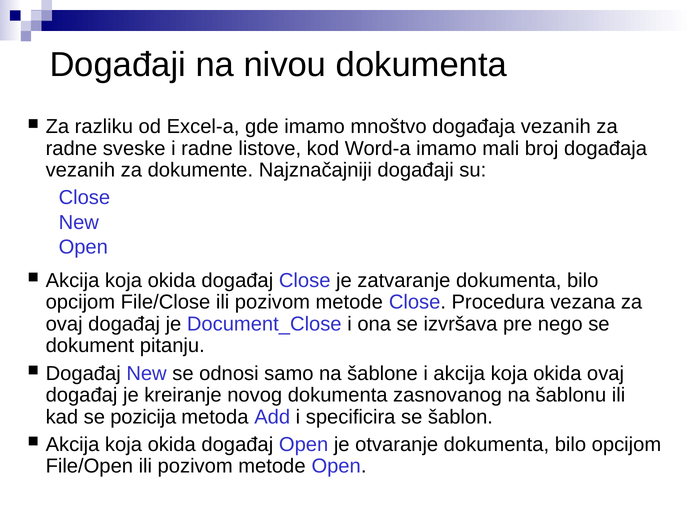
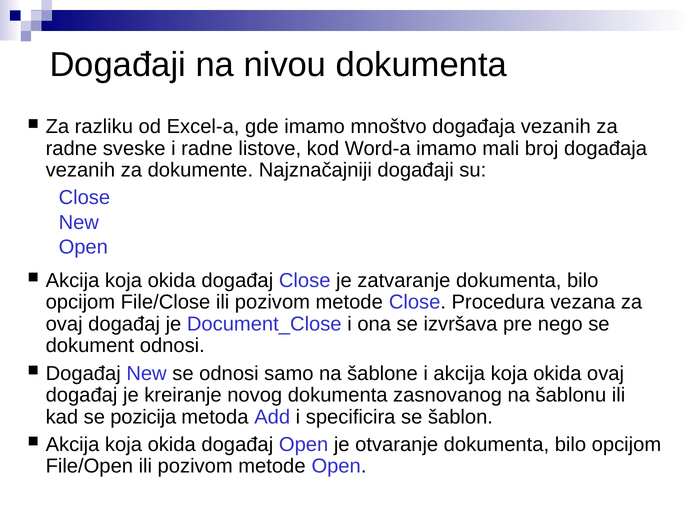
dokument pitanju: pitanju -> odnosi (172, 346)
